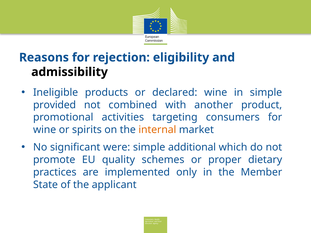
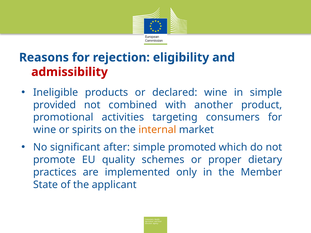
admissibility colour: black -> red (70, 72)
were: were -> after (117, 147)
additional: additional -> promoted (192, 147)
